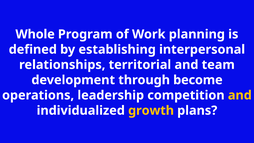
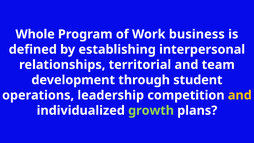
planning: planning -> business (197, 34)
become: become -> student (198, 80)
growth colour: yellow -> light green (151, 110)
